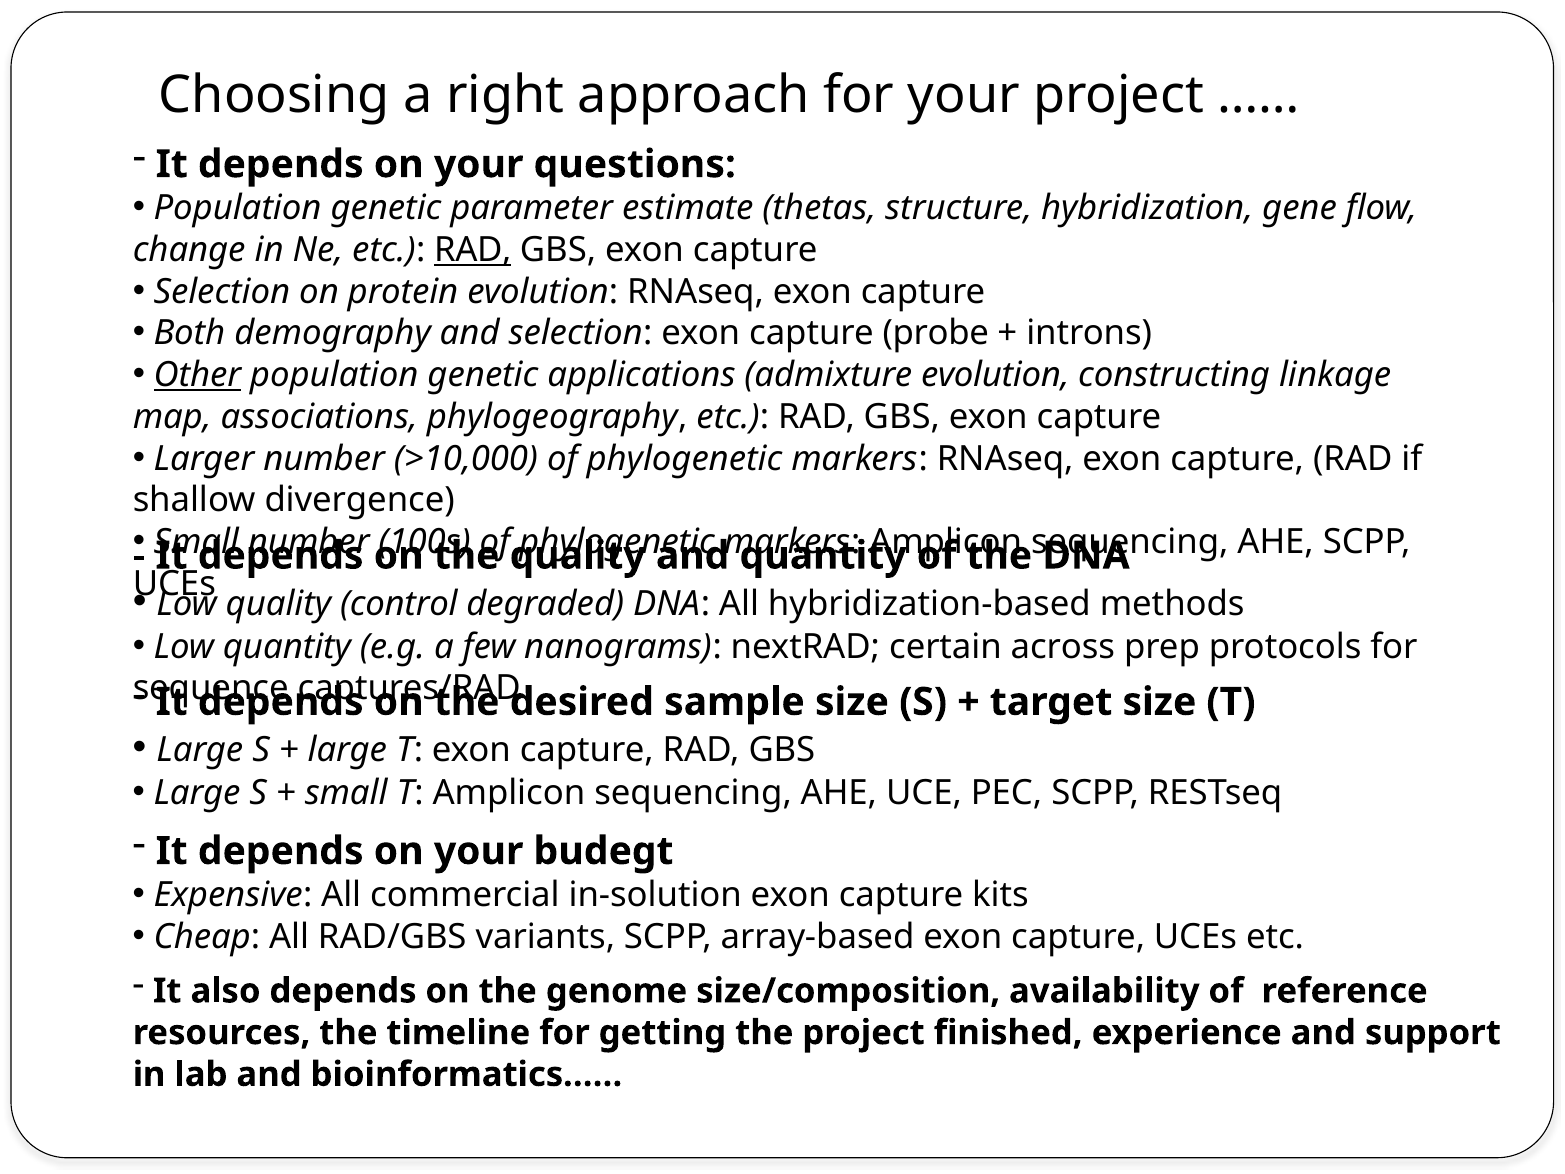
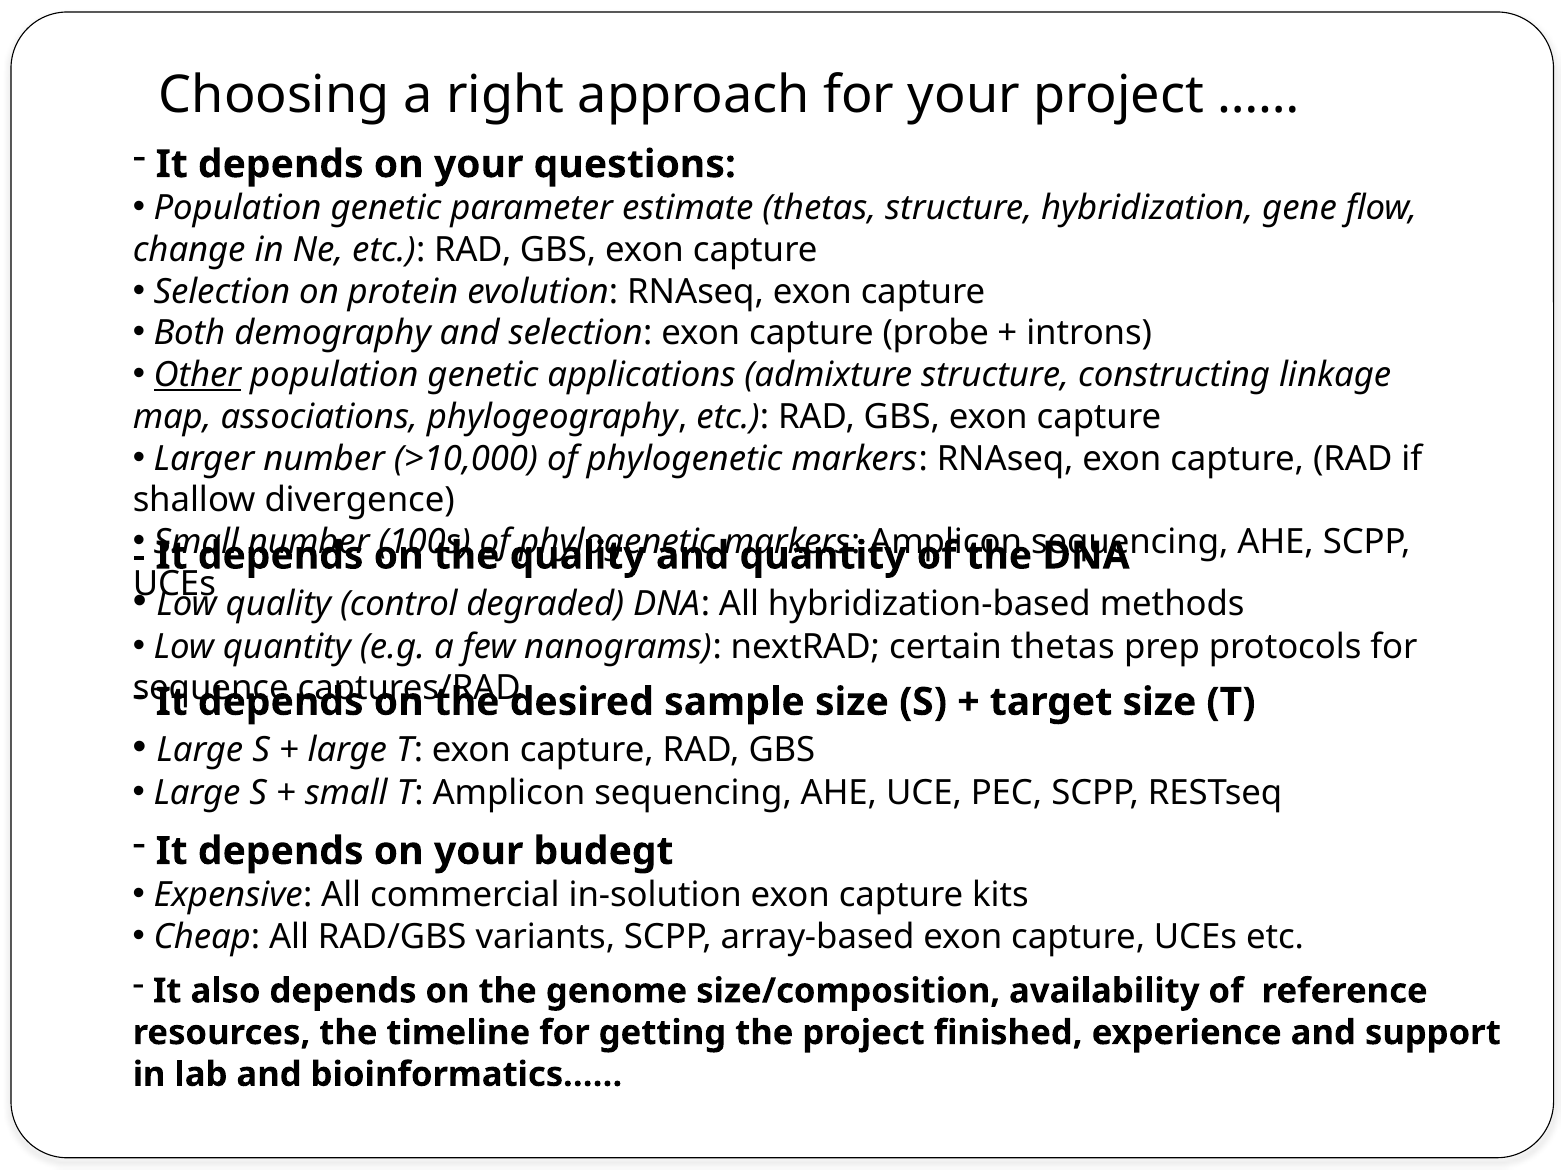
RAD underline: present -> none (473, 250)
admixture evolution: evolution -> structure (995, 375)
certain across: across -> thetas (1063, 647)
